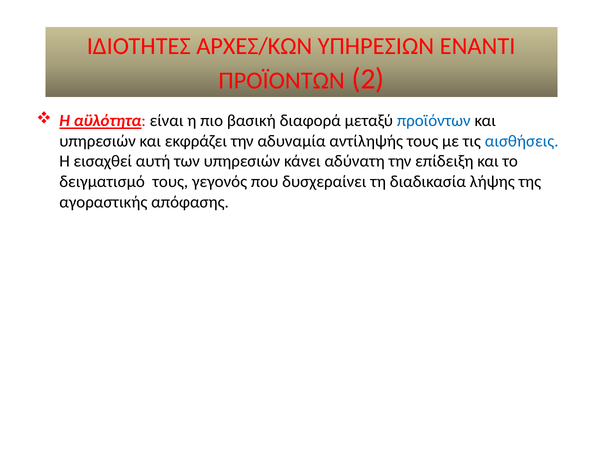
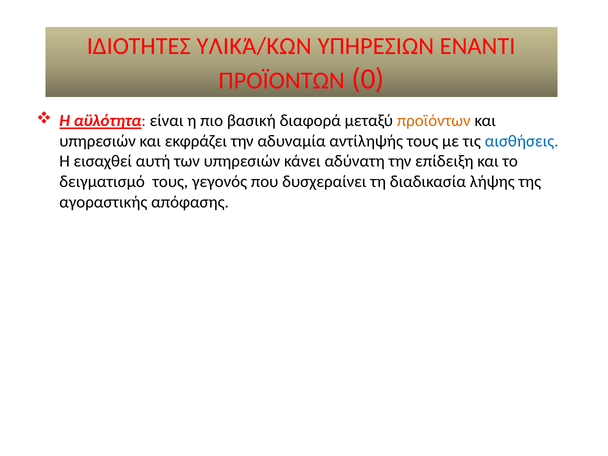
ΑΡΧΕΣ/ΚΩΝ: ΑΡΧΕΣ/ΚΩΝ -> ΥΛΙΚΆ/ΚΩΝ (254, 46)
2: 2 -> 0 (368, 79)
προϊόντων colour: blue -> orange (434, 121)
